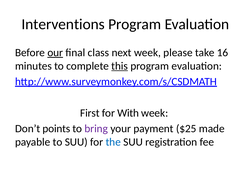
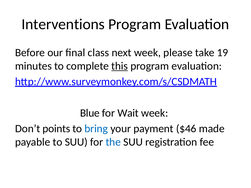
our underline: present -> none (55, 53)
16: 16 -> 19 (223, 53)
First: First -> Blue (90, 113)
With: With -> Wait (128, 113)
bring colour: purple -> blue (96, 129)
$25: $25 -> $46 (186, 129)
